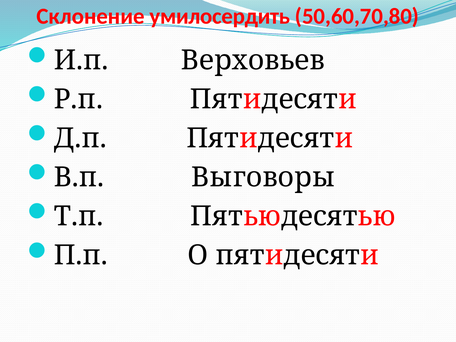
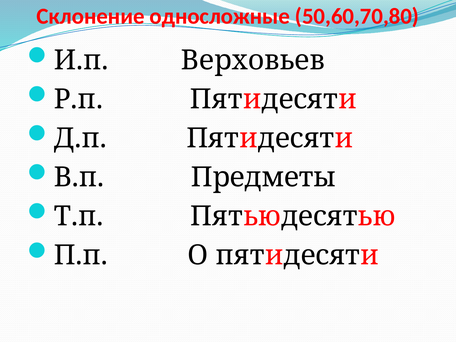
умилосердить: умилосердить -> односложные (220, 16)
Выговоры: Выговоры -> Предметы (263, 177)
